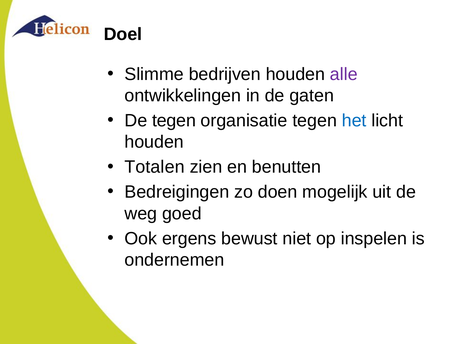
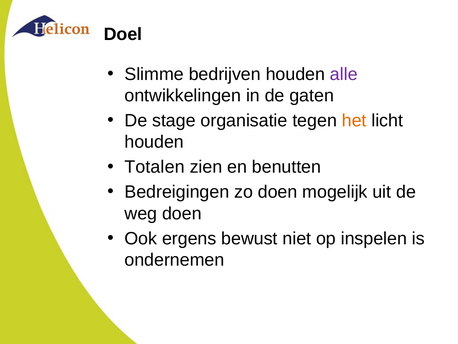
De tegen: tegen -> stage (174, 121)
het colour: blue -> orange (354, 121)
weg goed: goed -> doen (182, 213)
